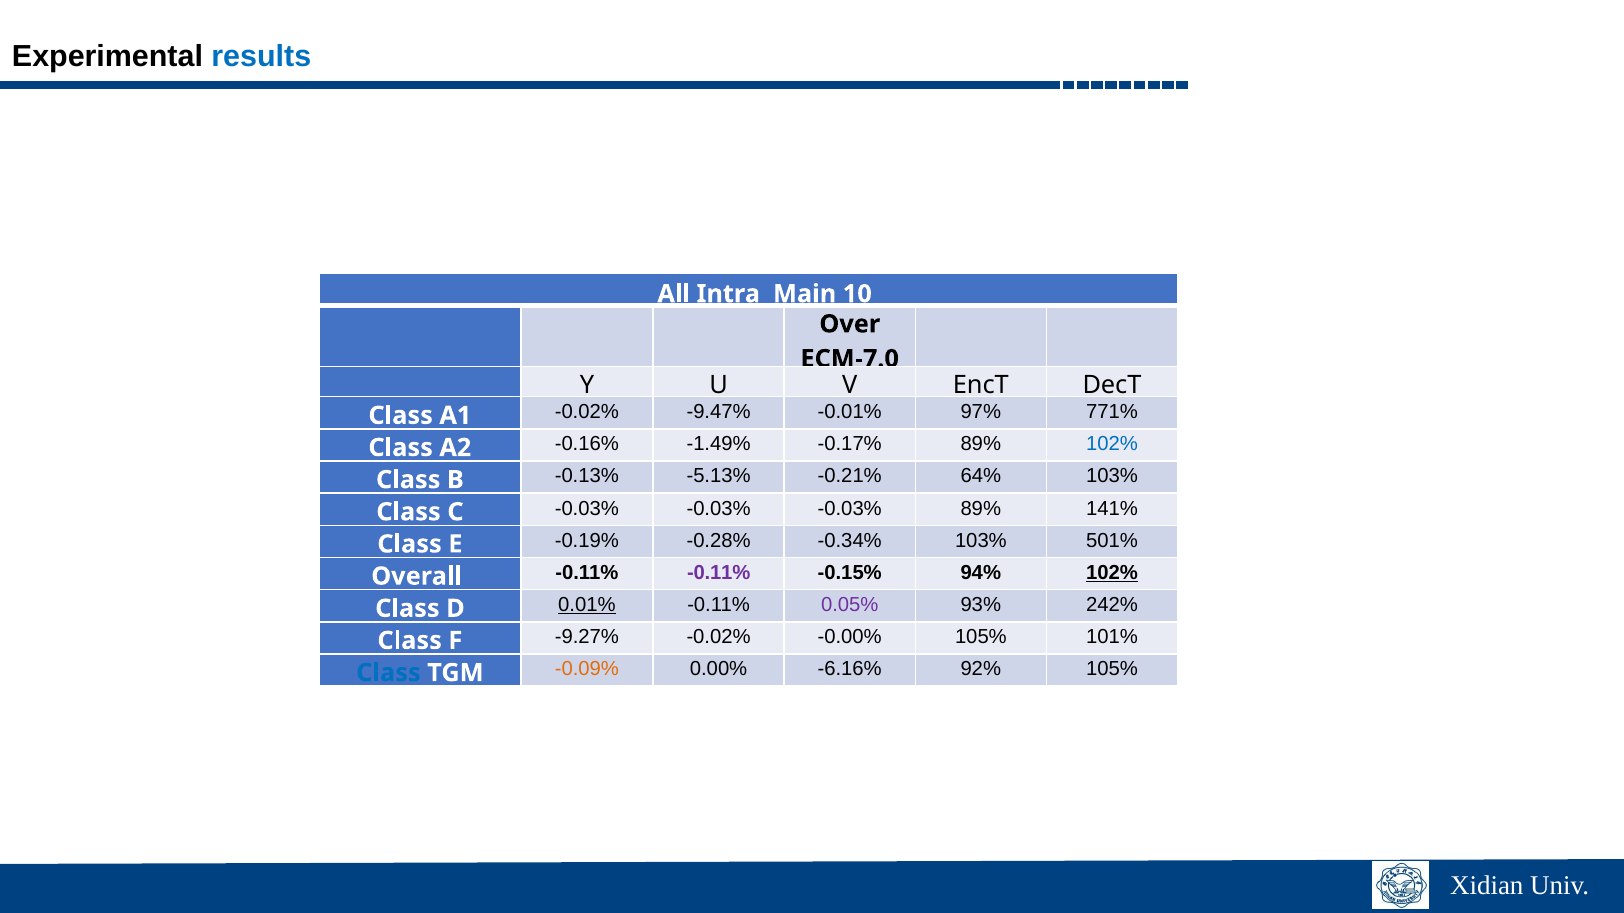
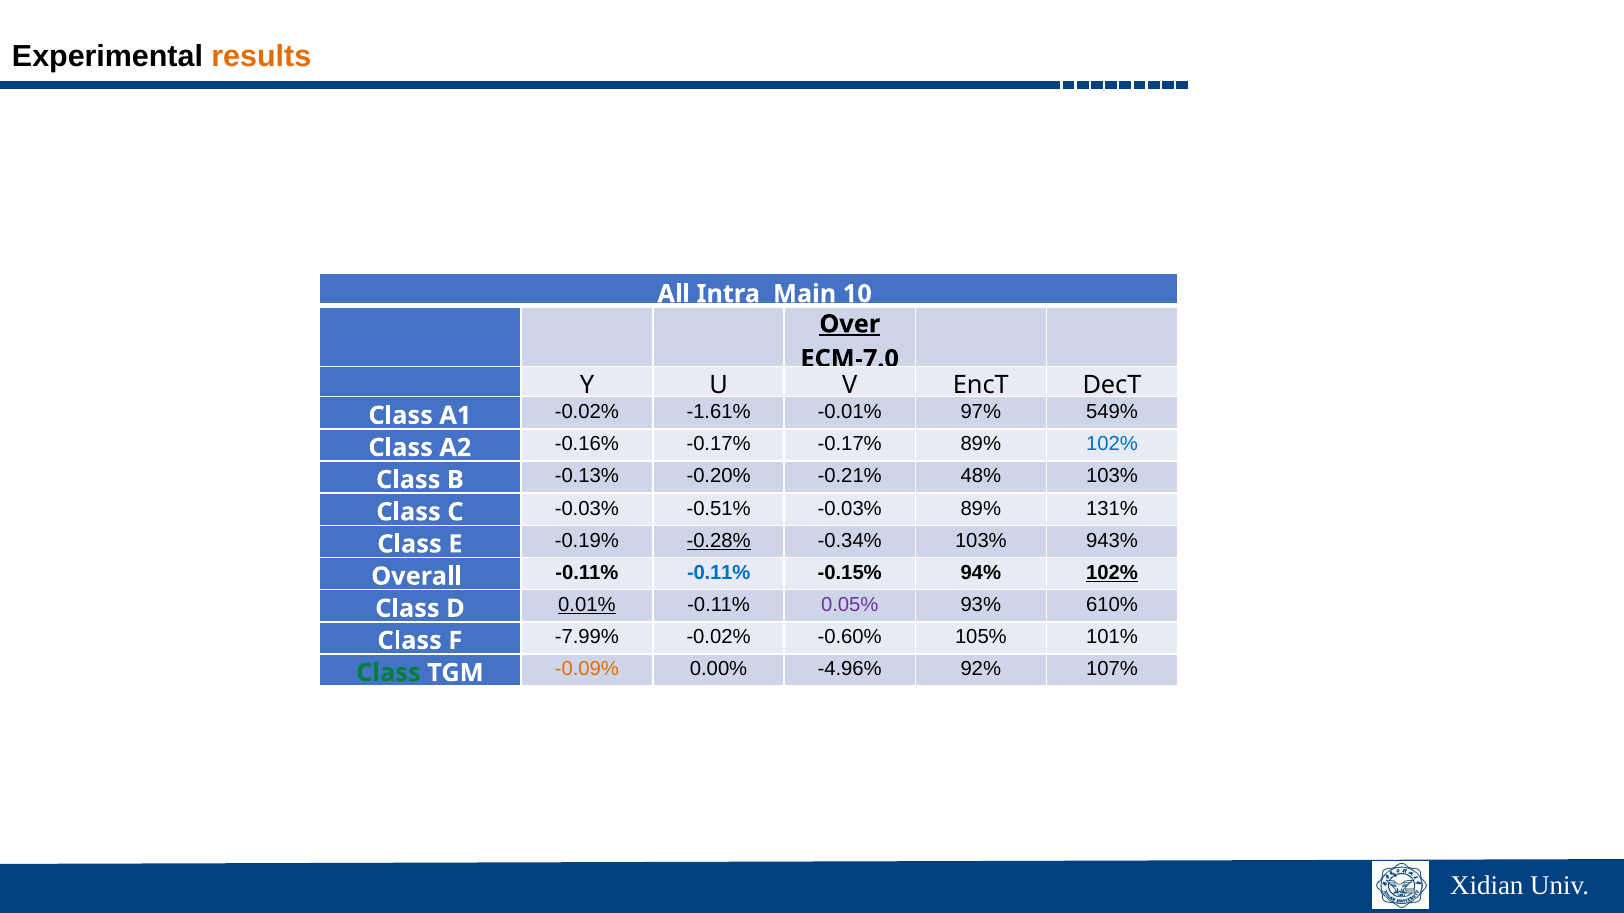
results colour: blue -> orange (261, 56)
Over underline: none -> present (850, 324)
-9.47%: -9.47% -> -1.61% (719, 412)
771%: 771% -> 549% (1112, 412)
-0.16% -1.49%: -1.49% -> -0.17% (719, 444)
-5.13%: -5.13% -> -0.20% (719, 476)
64%: 64% -> 48% (981, 476)
-0.03%: -0.03% -> -0.51% (719, 509)
141%: 141% -> 131% (1112, 509)
-0.28% underline: none -> present (719, 541)
501%: 501% -> 943% (1112, 541)
-0.11% colour: purple -> blue (719, 573)
242%: 242% -> 610% (1112, 605)
-9.27%: -9.27% -> -7.99% (587, 637)
-0.00%: -0.00% -> -0.60% (850, 637)
Class colour: blue -> green (388, 673)
-6.16%: -6.16% -> -4.96% (850, 669)
92% 105%: 105% -> 107% (1112, 669)
